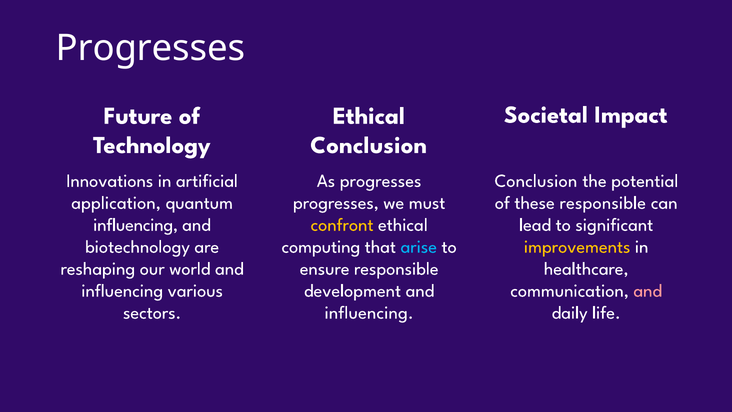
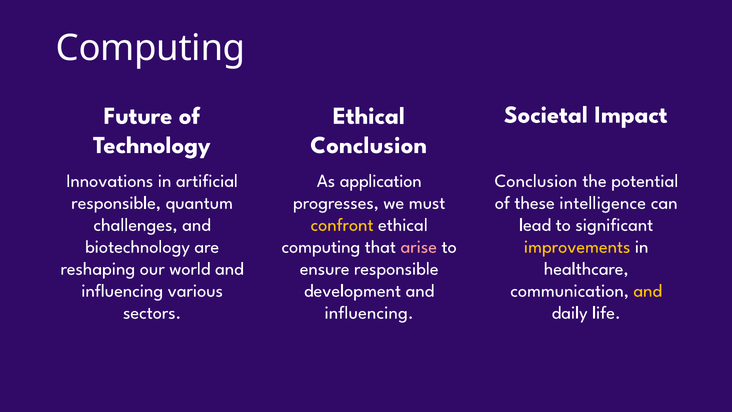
Progresses: Progresses -> Computing (151, 48)
As progresses: progresses -> application (381, 181)
application: application -> responsible (116, 203)
these responsible: responsible -> intelligence (603, 203)
influencing: influencing -> challenges (136, 225)
arise colour: light blue -> pink (419, 247)
and colour: pink -> yellow (648, 290)
